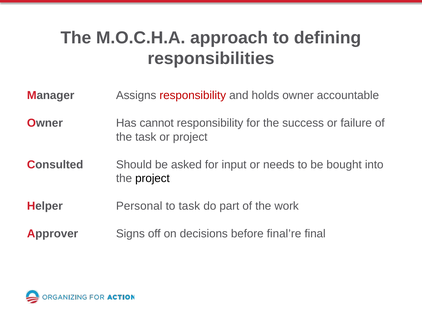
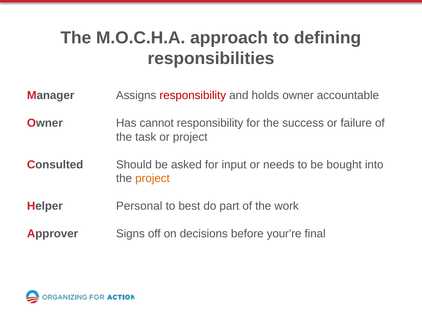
project colour: black -> orange (152, 179)
to task: task -> best (189, 207)
final’re: final’re -> your’re (284, 234)
